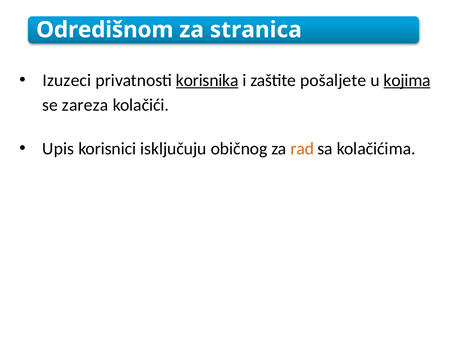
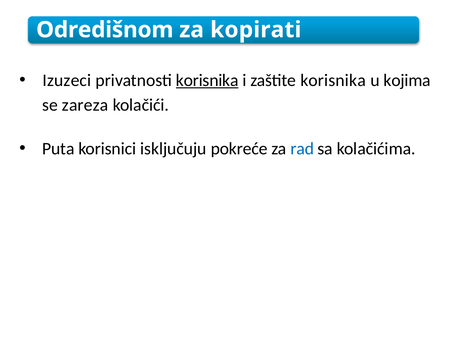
stranica: stranica -> kopirati (256, 30)
zaštite pošaljete: pošaljete -> korisnika (333, 80)
kojima underline: present -> none (407, 80)
Upis: Upis -> Puta (58, 149)
običnog: običnog -> pokreće (239, 149)
rad colour: orange -> blue (302, 149)
